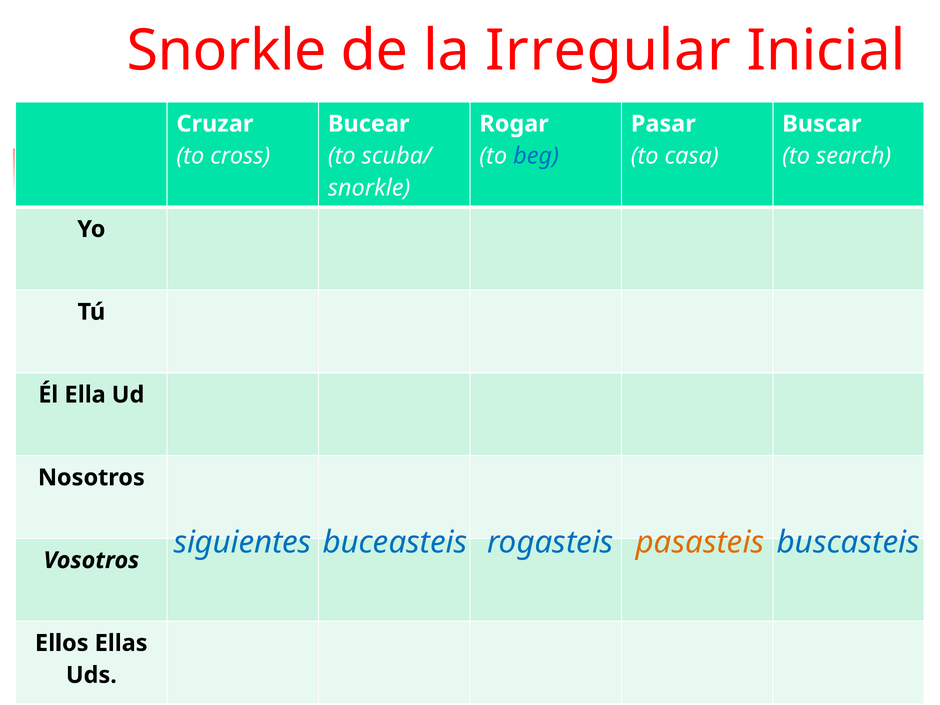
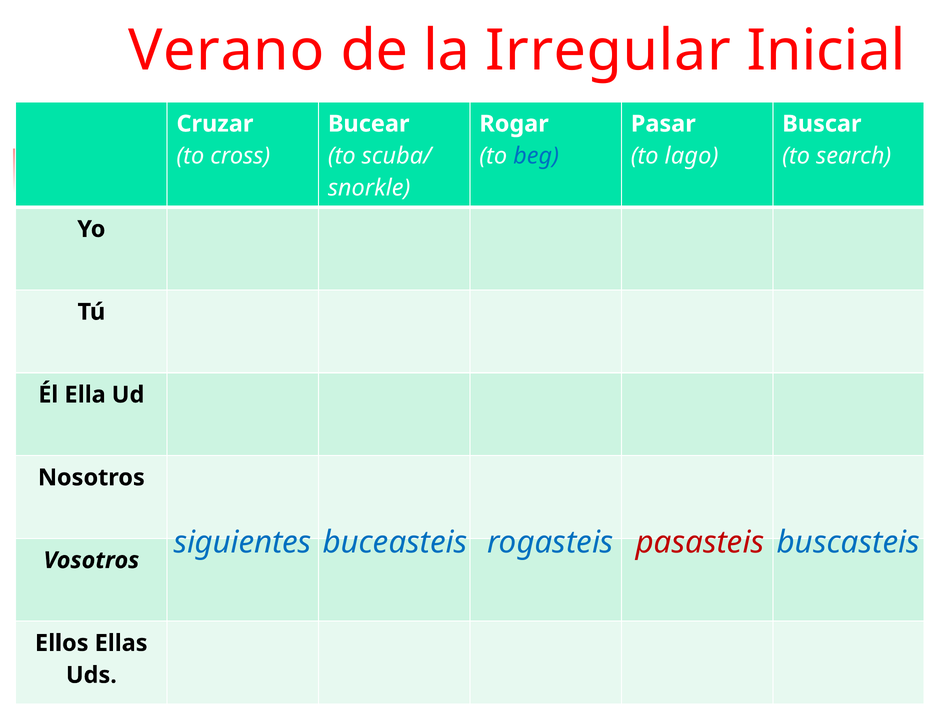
Snorkle: Snorkle -> Verano (226, 51)
casa: casa -> lago (692, 156)
pasasteis colour: orange -> red (700, 543)
